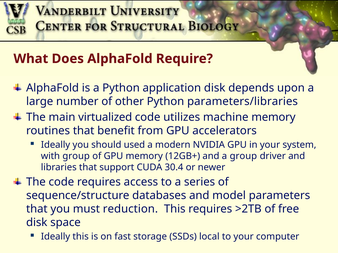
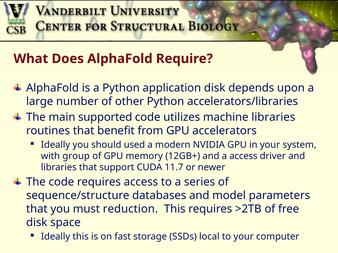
parameters/libraries: parameters/libraries -> accelerators/libraries (243, 102)
virtualized: virtualized -> supported (105, 117)
machine memory: memory -> libraries (273, 117)
a group: group -> access (243, 156)
30.4: 30.4 -> 11.7 (174, 168)
